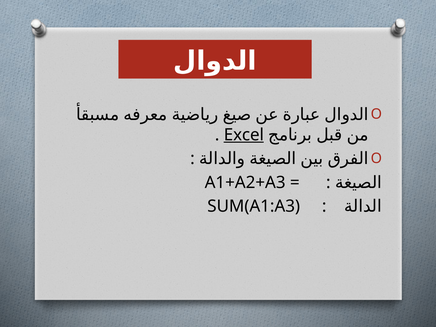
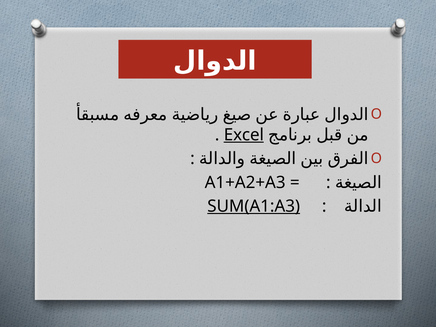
SUM(A1:A3 underline: none -> present (254, 206)
